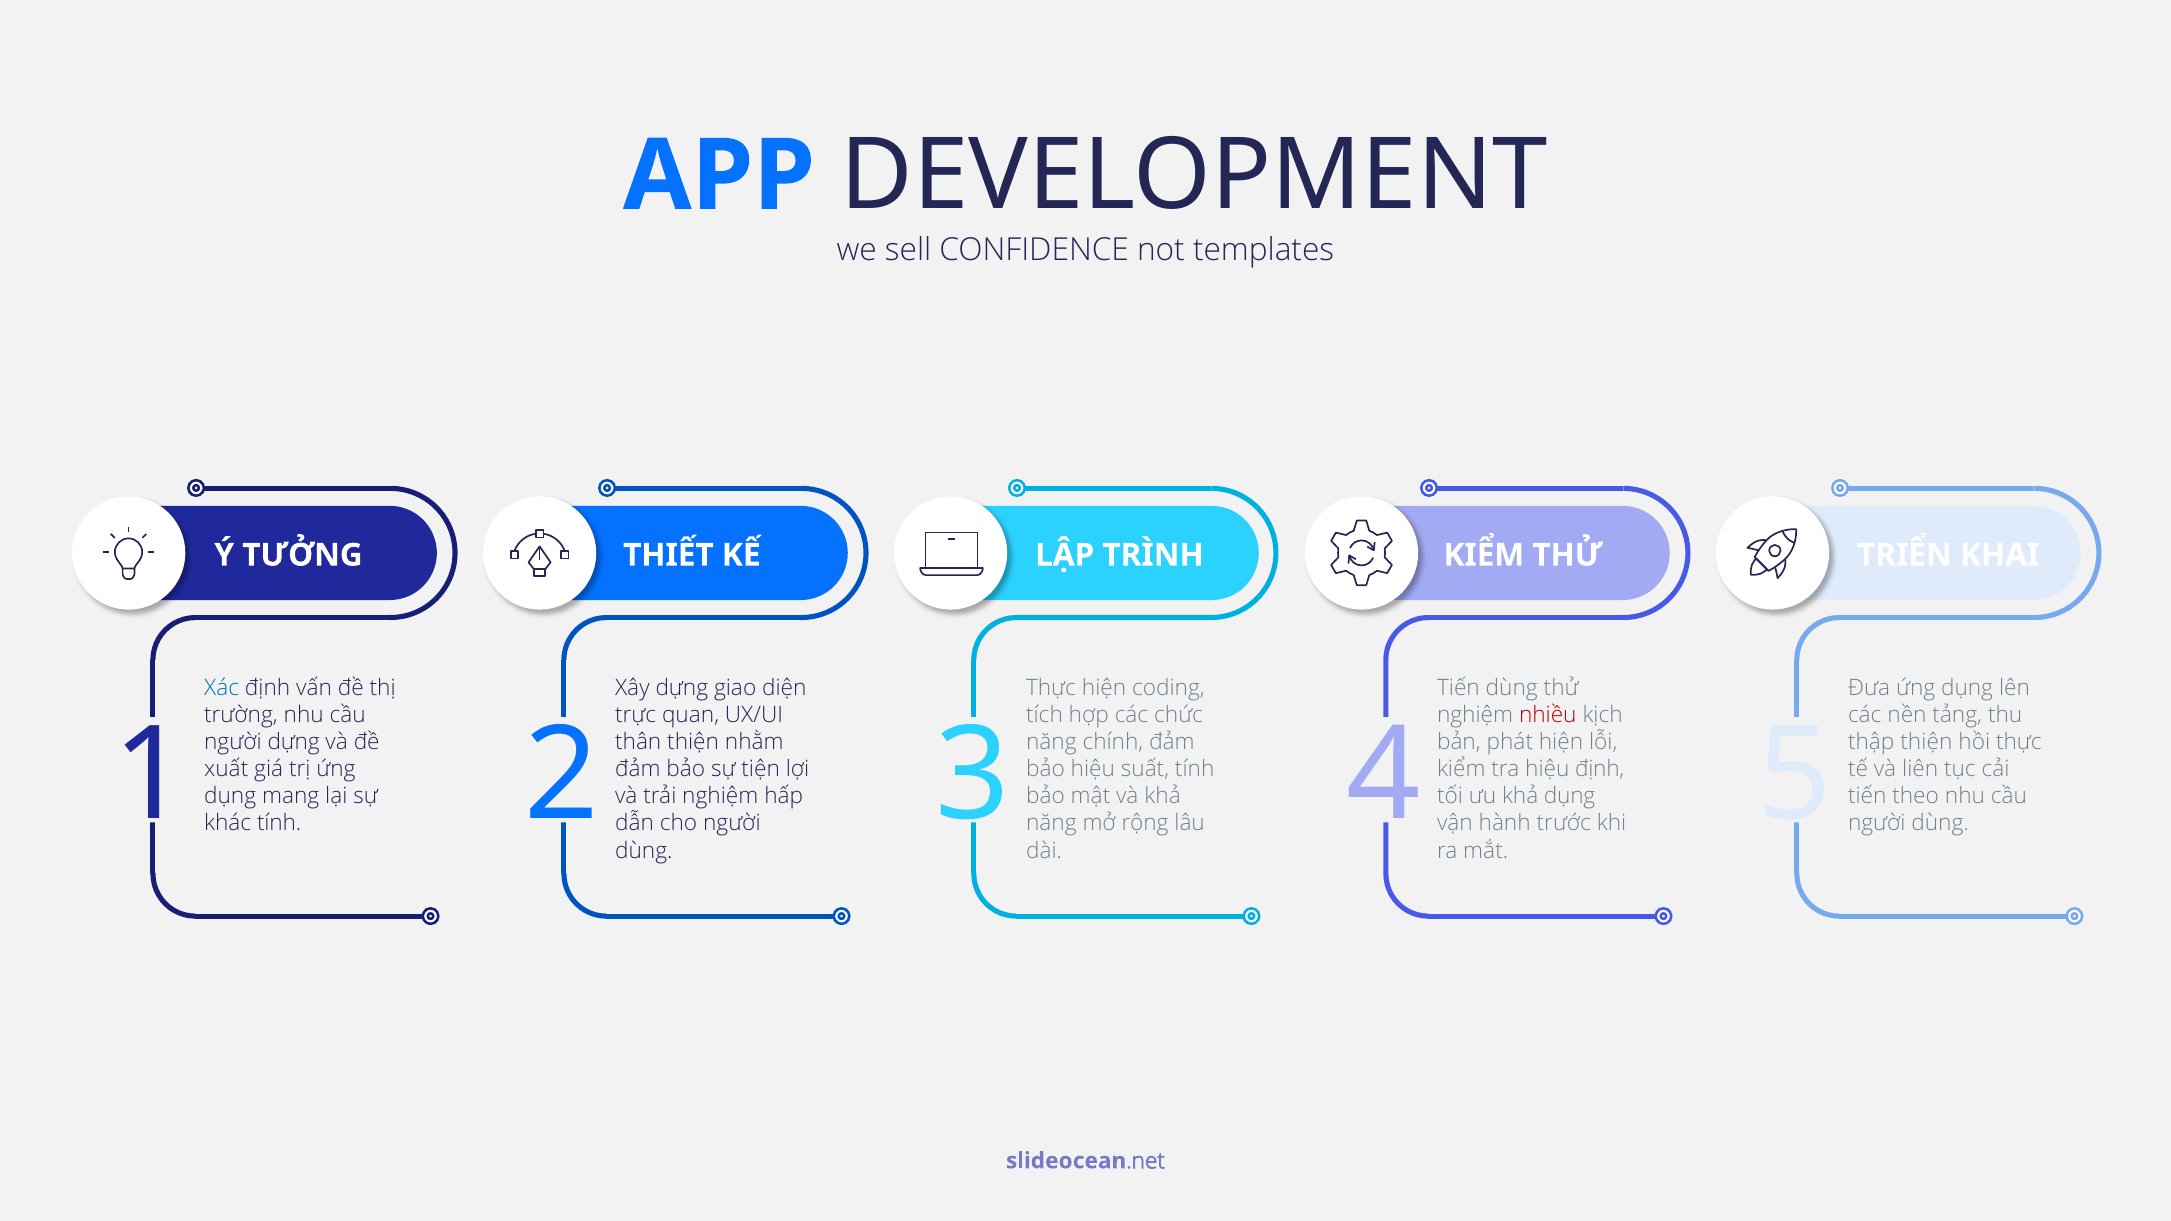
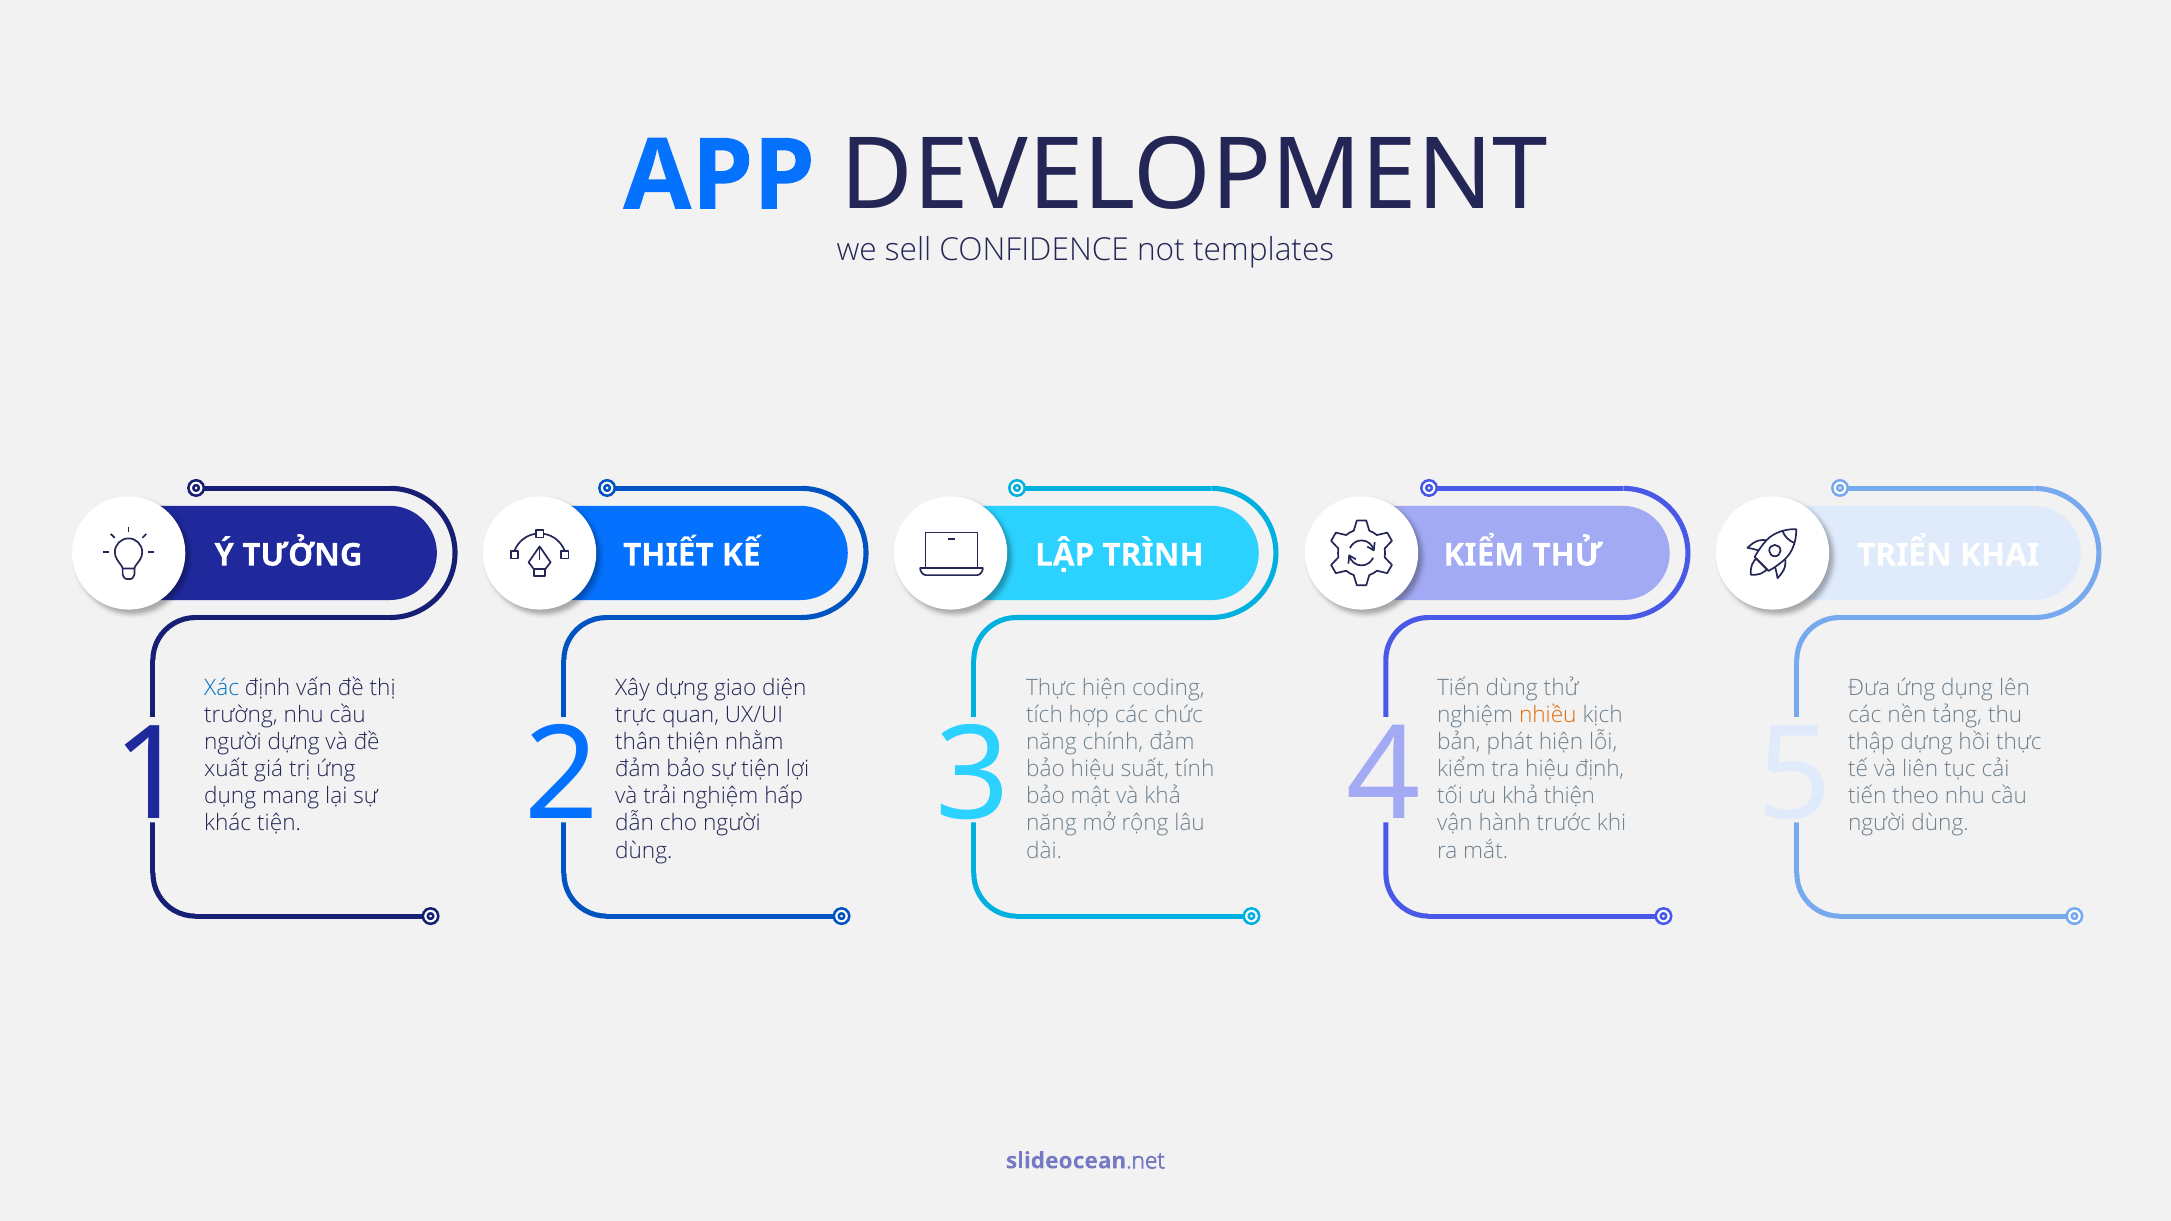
nhiều colour: red -> orange (1548, 715)
thập thiện: thiện -> dựng (1926, 742)
khả dụng: dụng -> thiện (1570, 796)
khác tính: tính -> tiện (279, 824)
